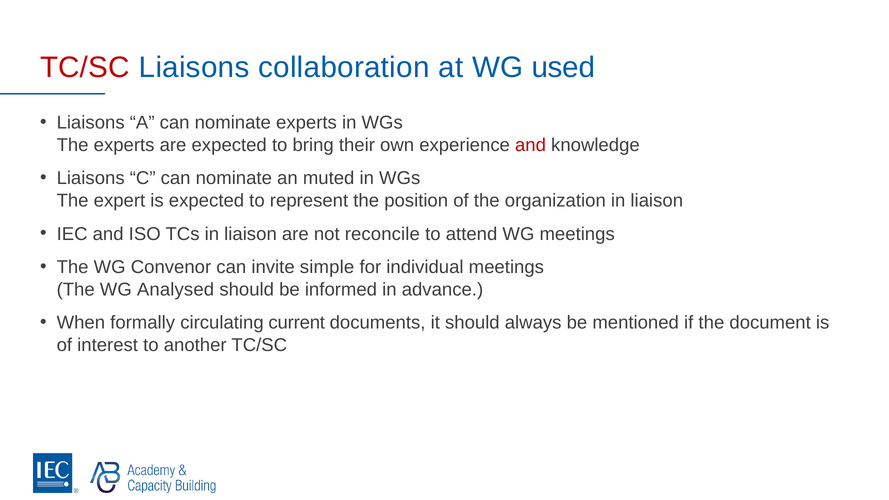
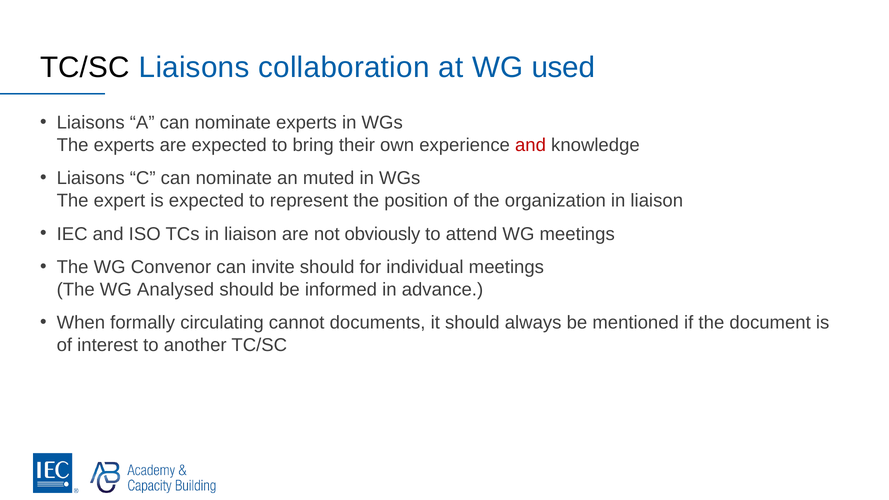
TC/SC colour: red -> black (85, 67)
reconcile: reconcile -> obviously (382, 234)
invite simple: simple -> should (327, 267)
current: current -> cannot (297, 323)
